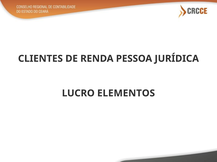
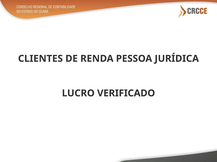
ELEMENTOS: ELEMENTOS -> VERIFICADO (126, 94)
